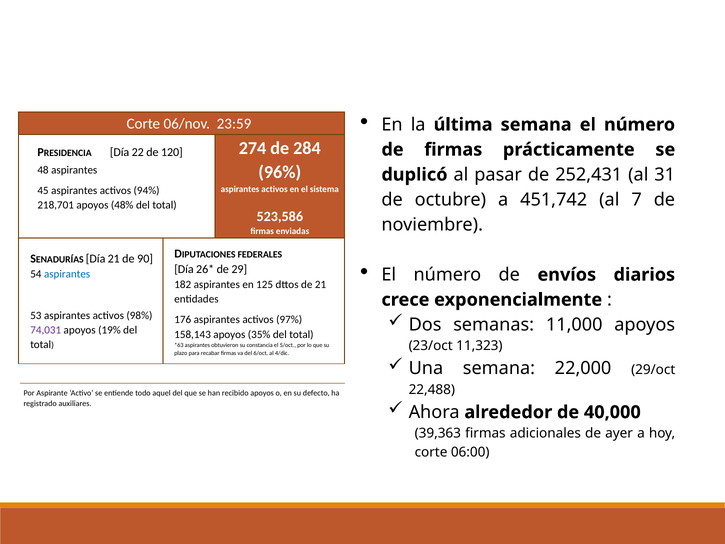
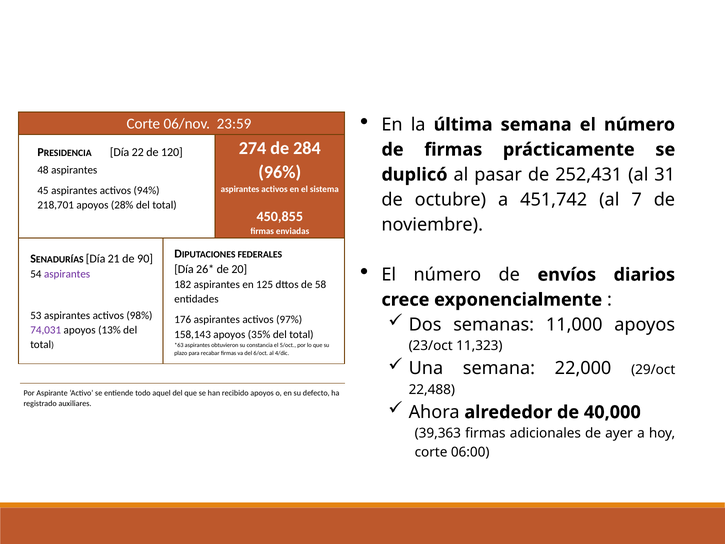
48%: 48% -> 28% (122, 205)
523,586: 523,586 -> 450,855 (280, 216)
29: 29 -> 20 (239, 269)
aspirantes colour: blue -> purple (67, 274)
de 21: 21 -> 58 (321, 284)
19%: 19% -> 13% (109, 330)
